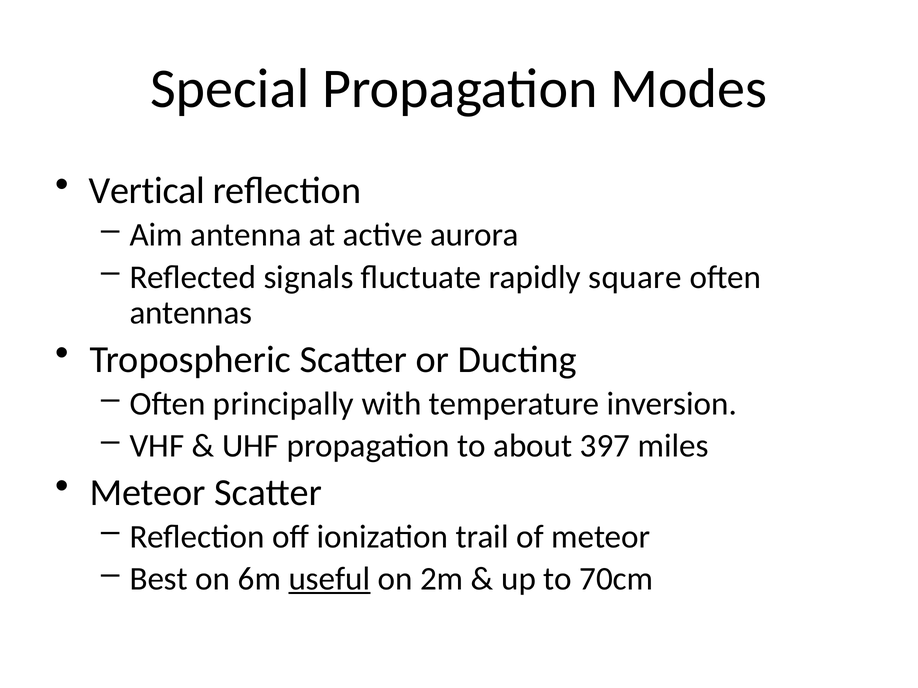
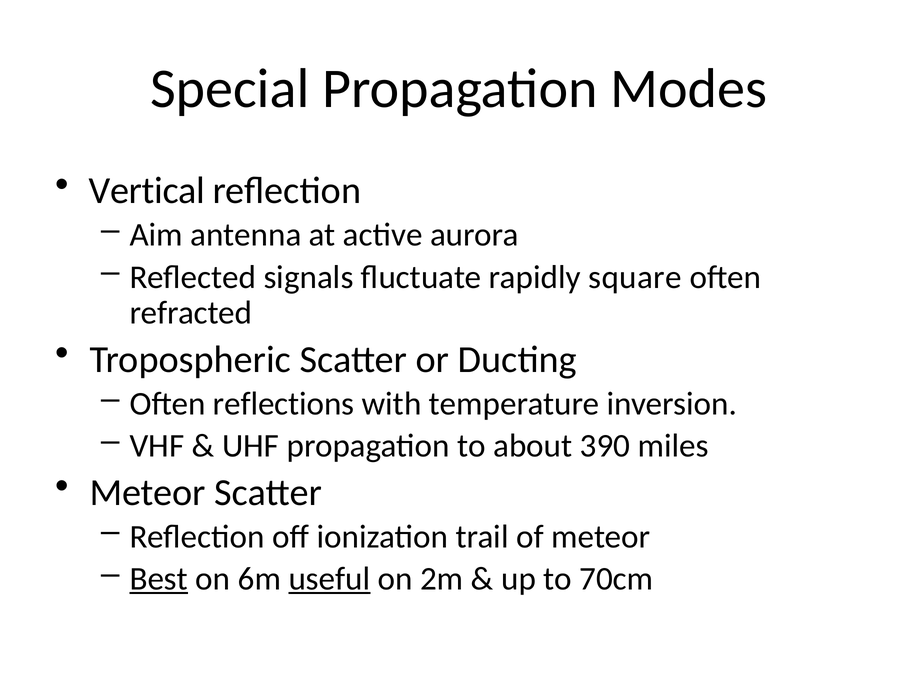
antennas: antennas -> refracted (191, 313)
principally: principally -> reflections (284, 404)
397: 397 -> 390 (605, 446)
Best underline: none -> present (159, 579)
